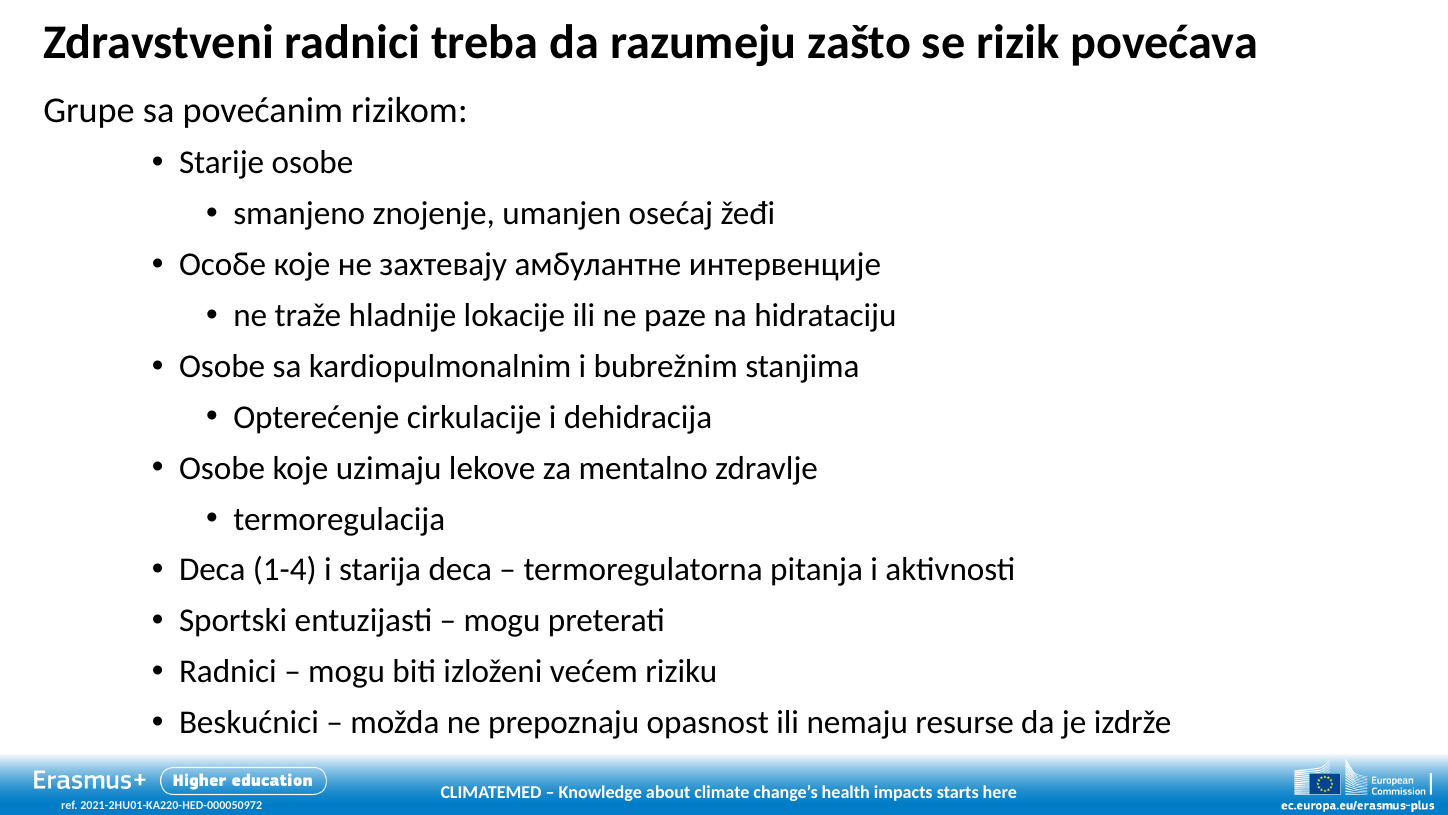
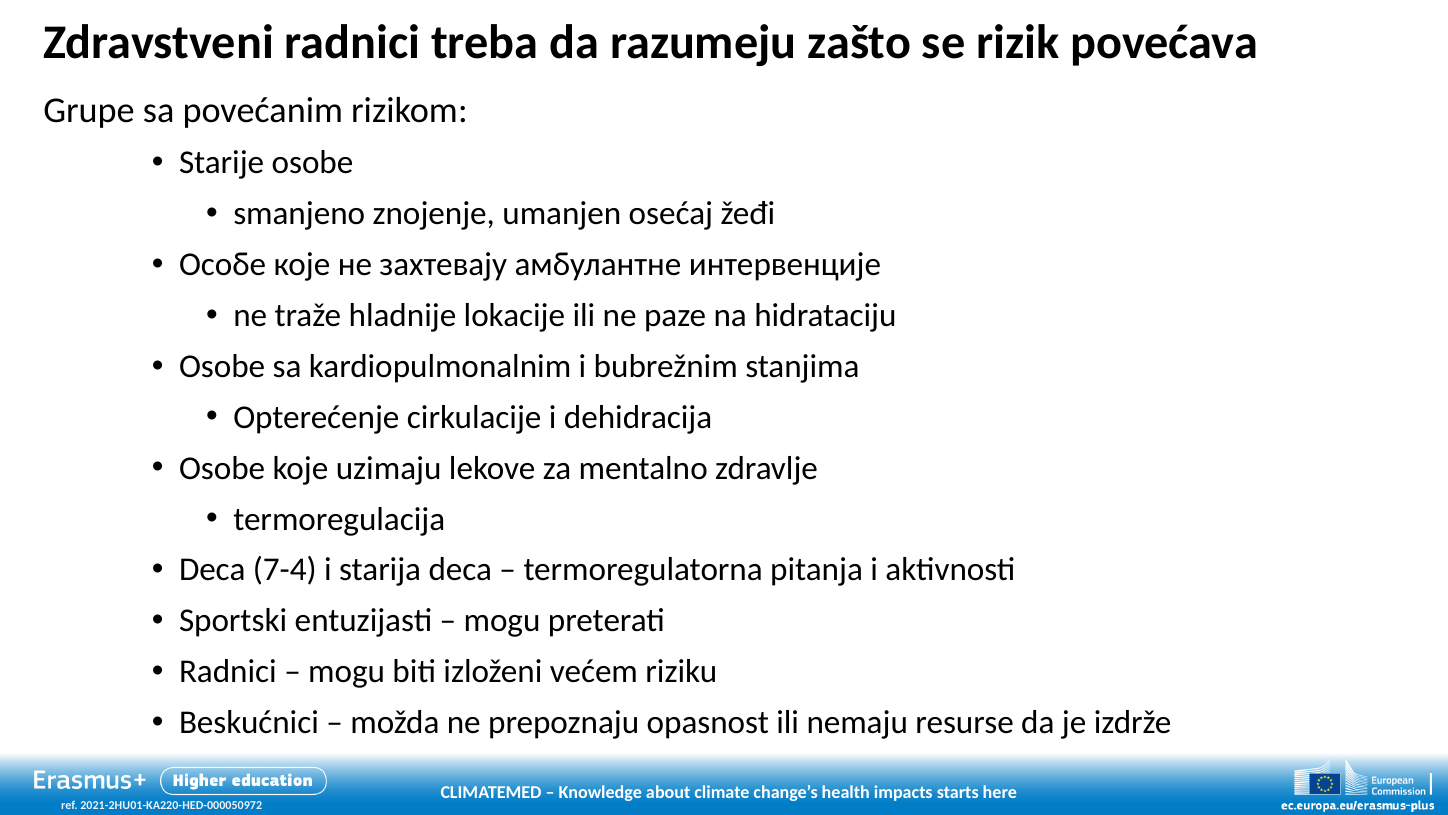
1-4: 1-4 -> 7-4 (285, 570)
